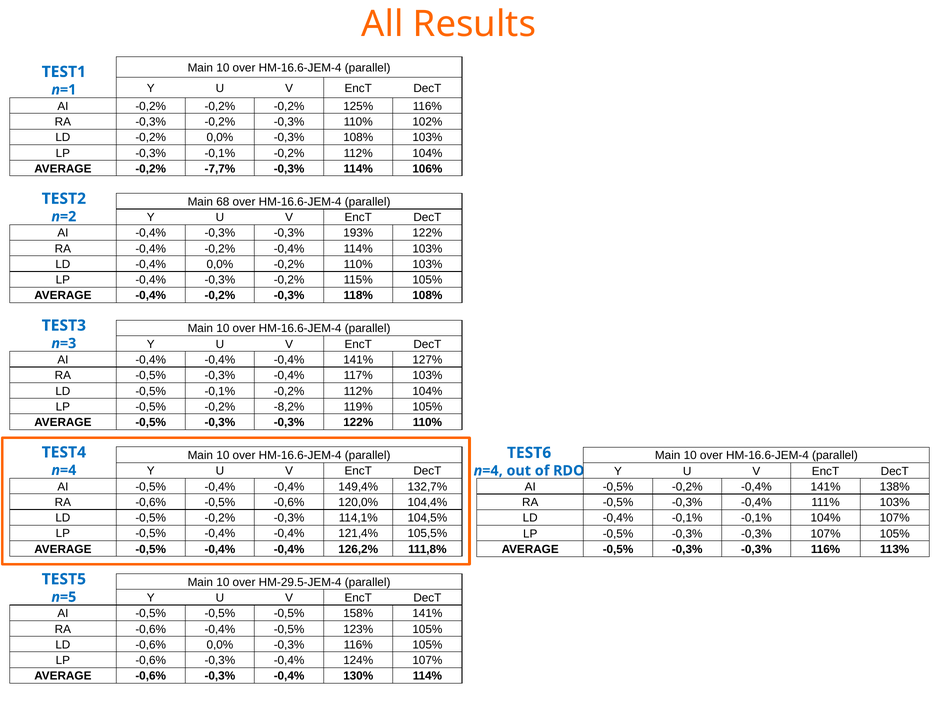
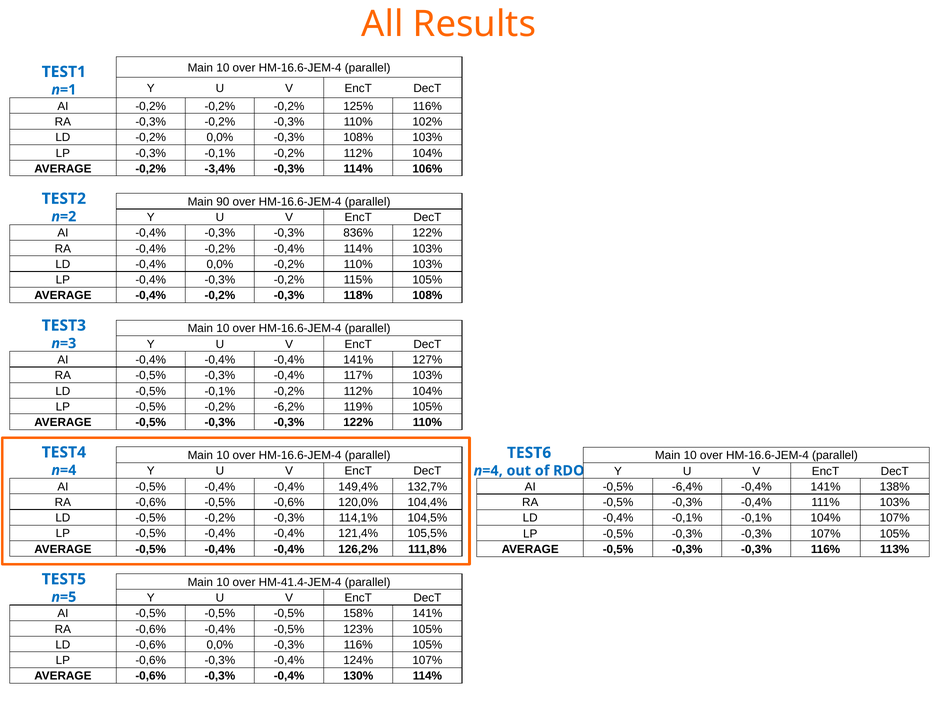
-7,7%: -7,7% -> -3,4% (220, 169)
68: 68 -> 90 (223, 202)
193%: 193% -> 836% (358, 233)
-8,2%: -8,2% -> -6,2% (289, 407)
AI -0,5% -0,2%: -0,2% -> -6,4% (687, 487)
HM-29.5-JEM-4: HM-29.5-JEM-4 -> HM-41.4-JEM-4 (300, 582)
